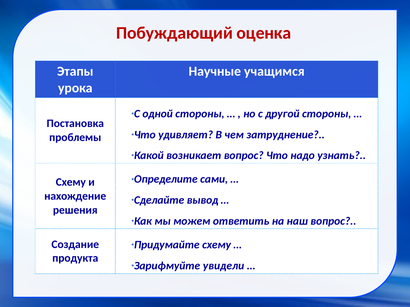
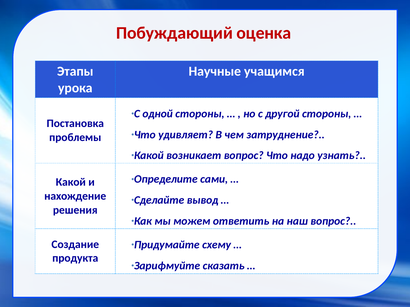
Схему: Схему -> Какой (71, 182)
увидели: увидели -> сказать (224, 266)
